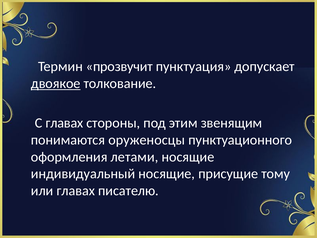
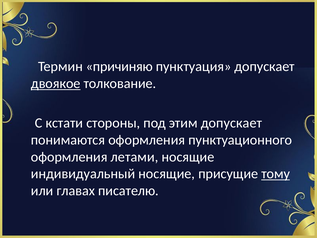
прозвучит: прозвучит -> причиняю (119, 67)
С главах: главах -> кстати (64, 123)
этим звенящим: звенящим -> допускает (231, 123)
понимаются оруженосцы: оруженосцы -> оформления (147, 140)
тому underline: none -> present (276, 174)
